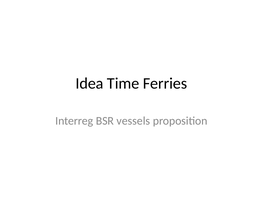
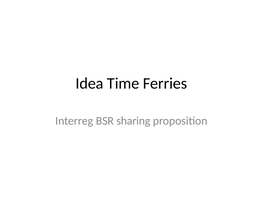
vessels: vessels -> sharing (133, 121)
